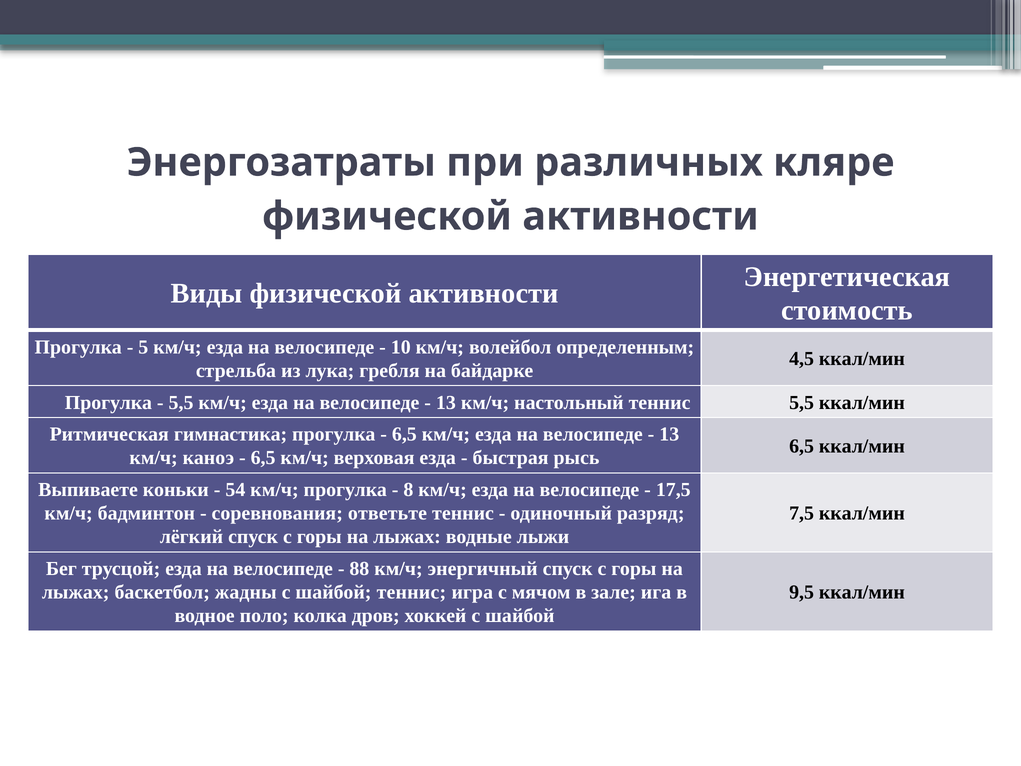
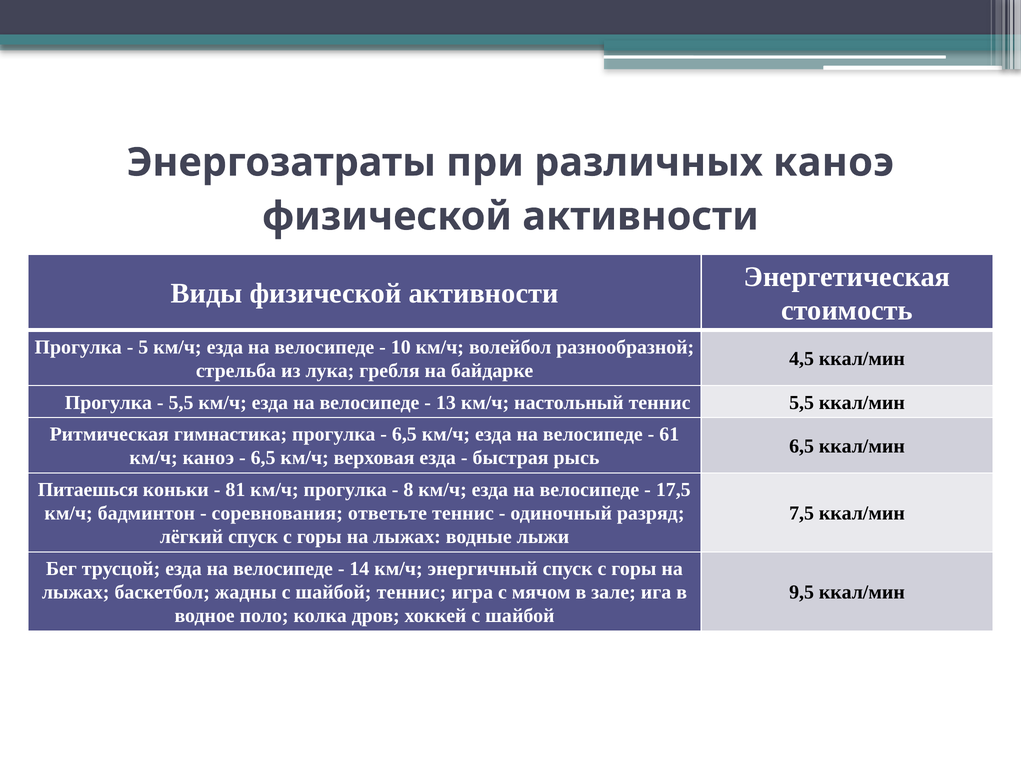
различных кляре: кляре -> каноэ (834, 162)
определенным: определенным -> разнообразной (625, 347)
13: 13 -> 61 (669, 434)
Выпиваете: Выпиваете -> Питаешься (88, 490)
54: 54 -> 81 (235, 490)
88: 88 -> 14 (359, 569)
